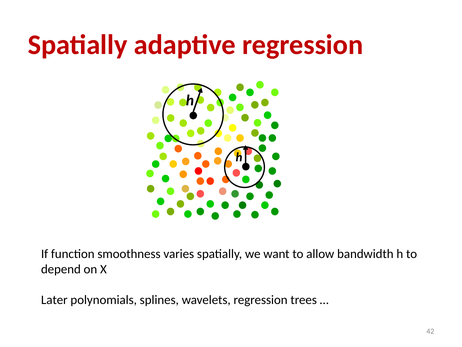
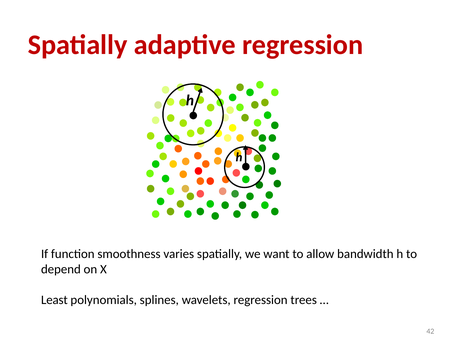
Later: Later -> Least (54, 300)
